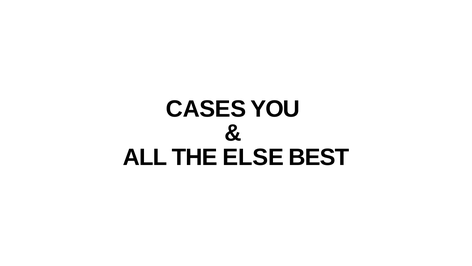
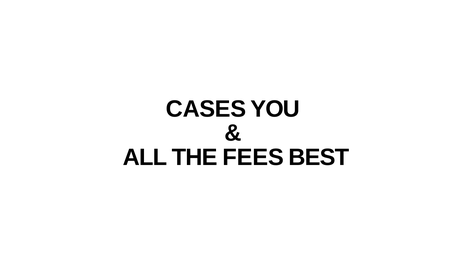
ELSE: ELSE -> FEES (253, 157)
